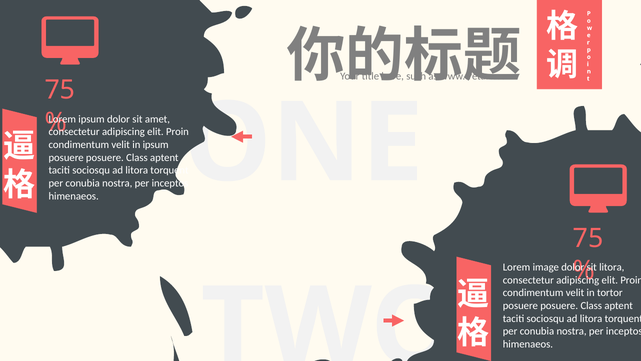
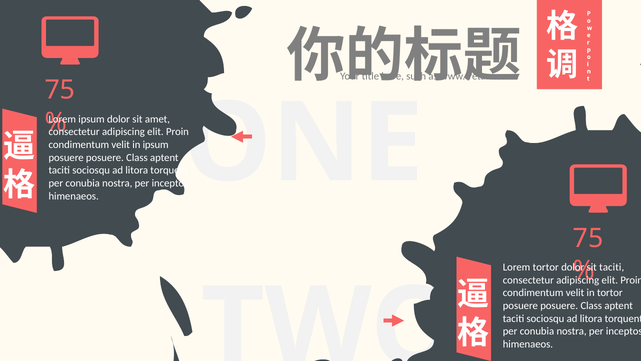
Lorem image: image -> tortor (546, 267)
litora: litora -> taciti (612, 267)
